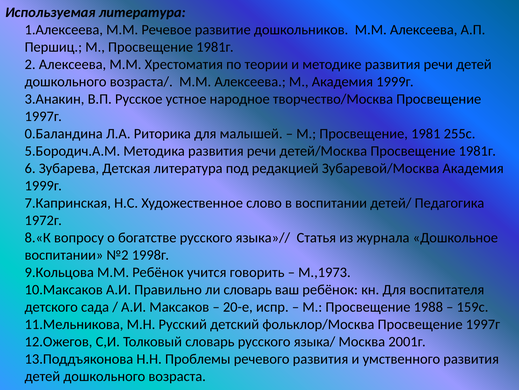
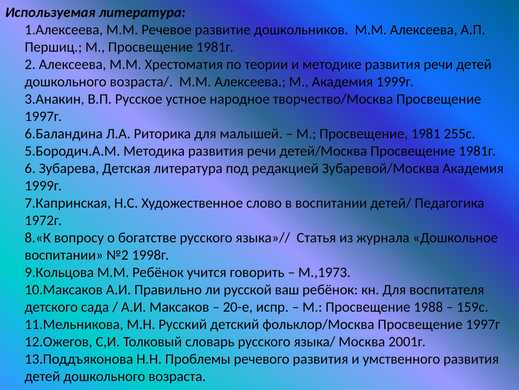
0.Баландина: 0.Баландина -> 6.Баландина (64, 133)
ли словарь: словарь -> русской (248, 289)
